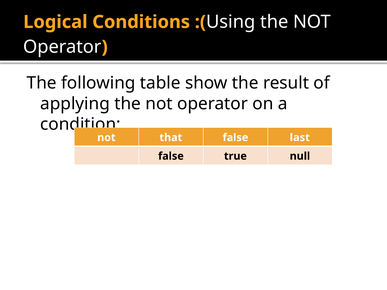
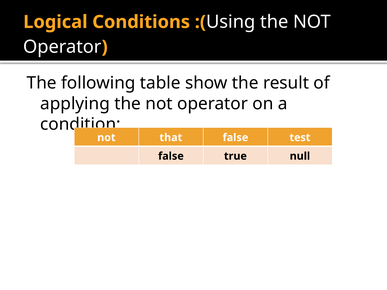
last: last -> test (300, 138)
